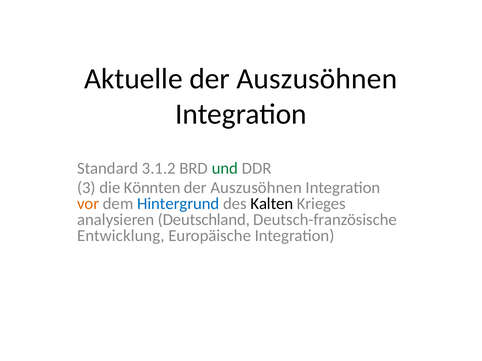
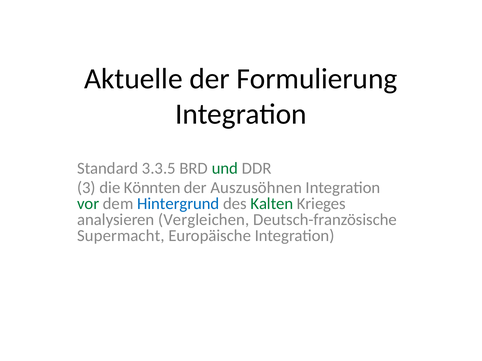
Auszusöhnen: Auszusöhnen -> Formulierung (317, 79)
3.1.2: 3.1.2 -> 3.3.5 (159, 168)
vor colour: orange -> green (88, 204)
Kalten colour: black -> green (272, 204)
Deutschland: Deutschland -> Vergleichen (204, 220)
Entwicklung: Entwicklung -> Supermacht (121, 236)
